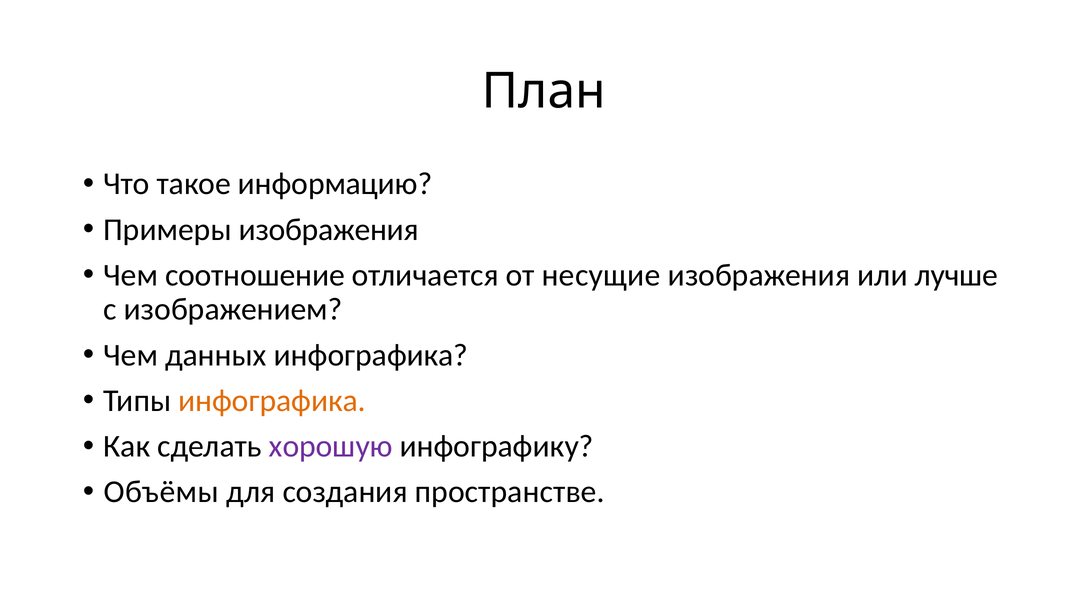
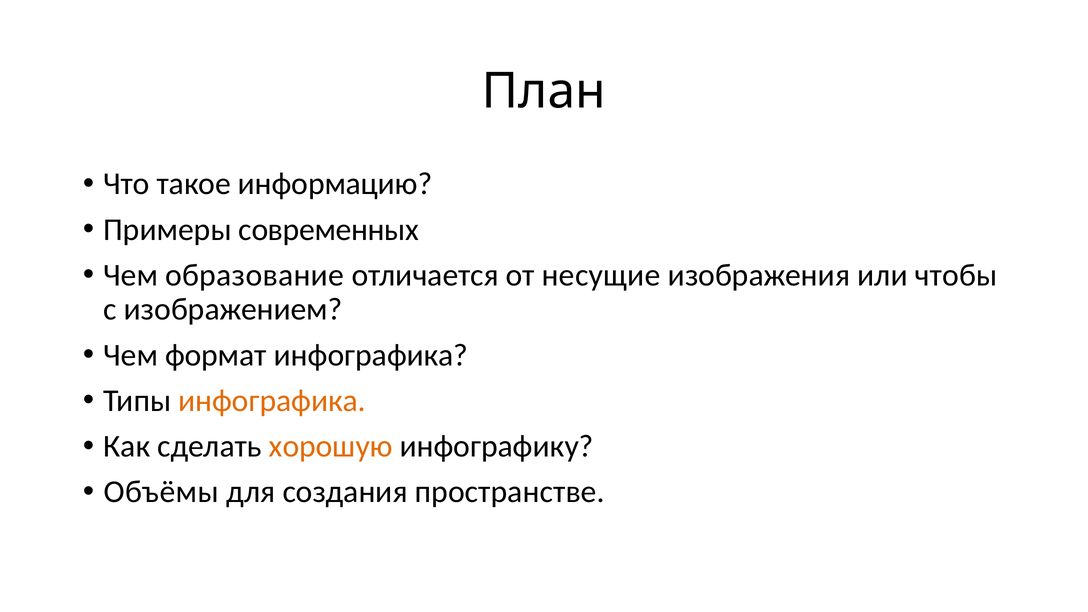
Примеры изображения: изображения -> современных (329, 230)
соотношение: соотношение -> образование (255, 275)
лучше: лучше -> чтобы (956, 275)
данных: данных -> формат (216, 355)
хорошую colour: purple -> orange (331, 446)
